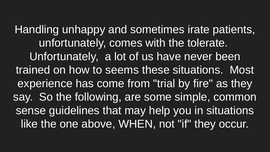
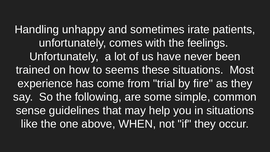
tolerate: tolerate -> feelings (208, 43)
